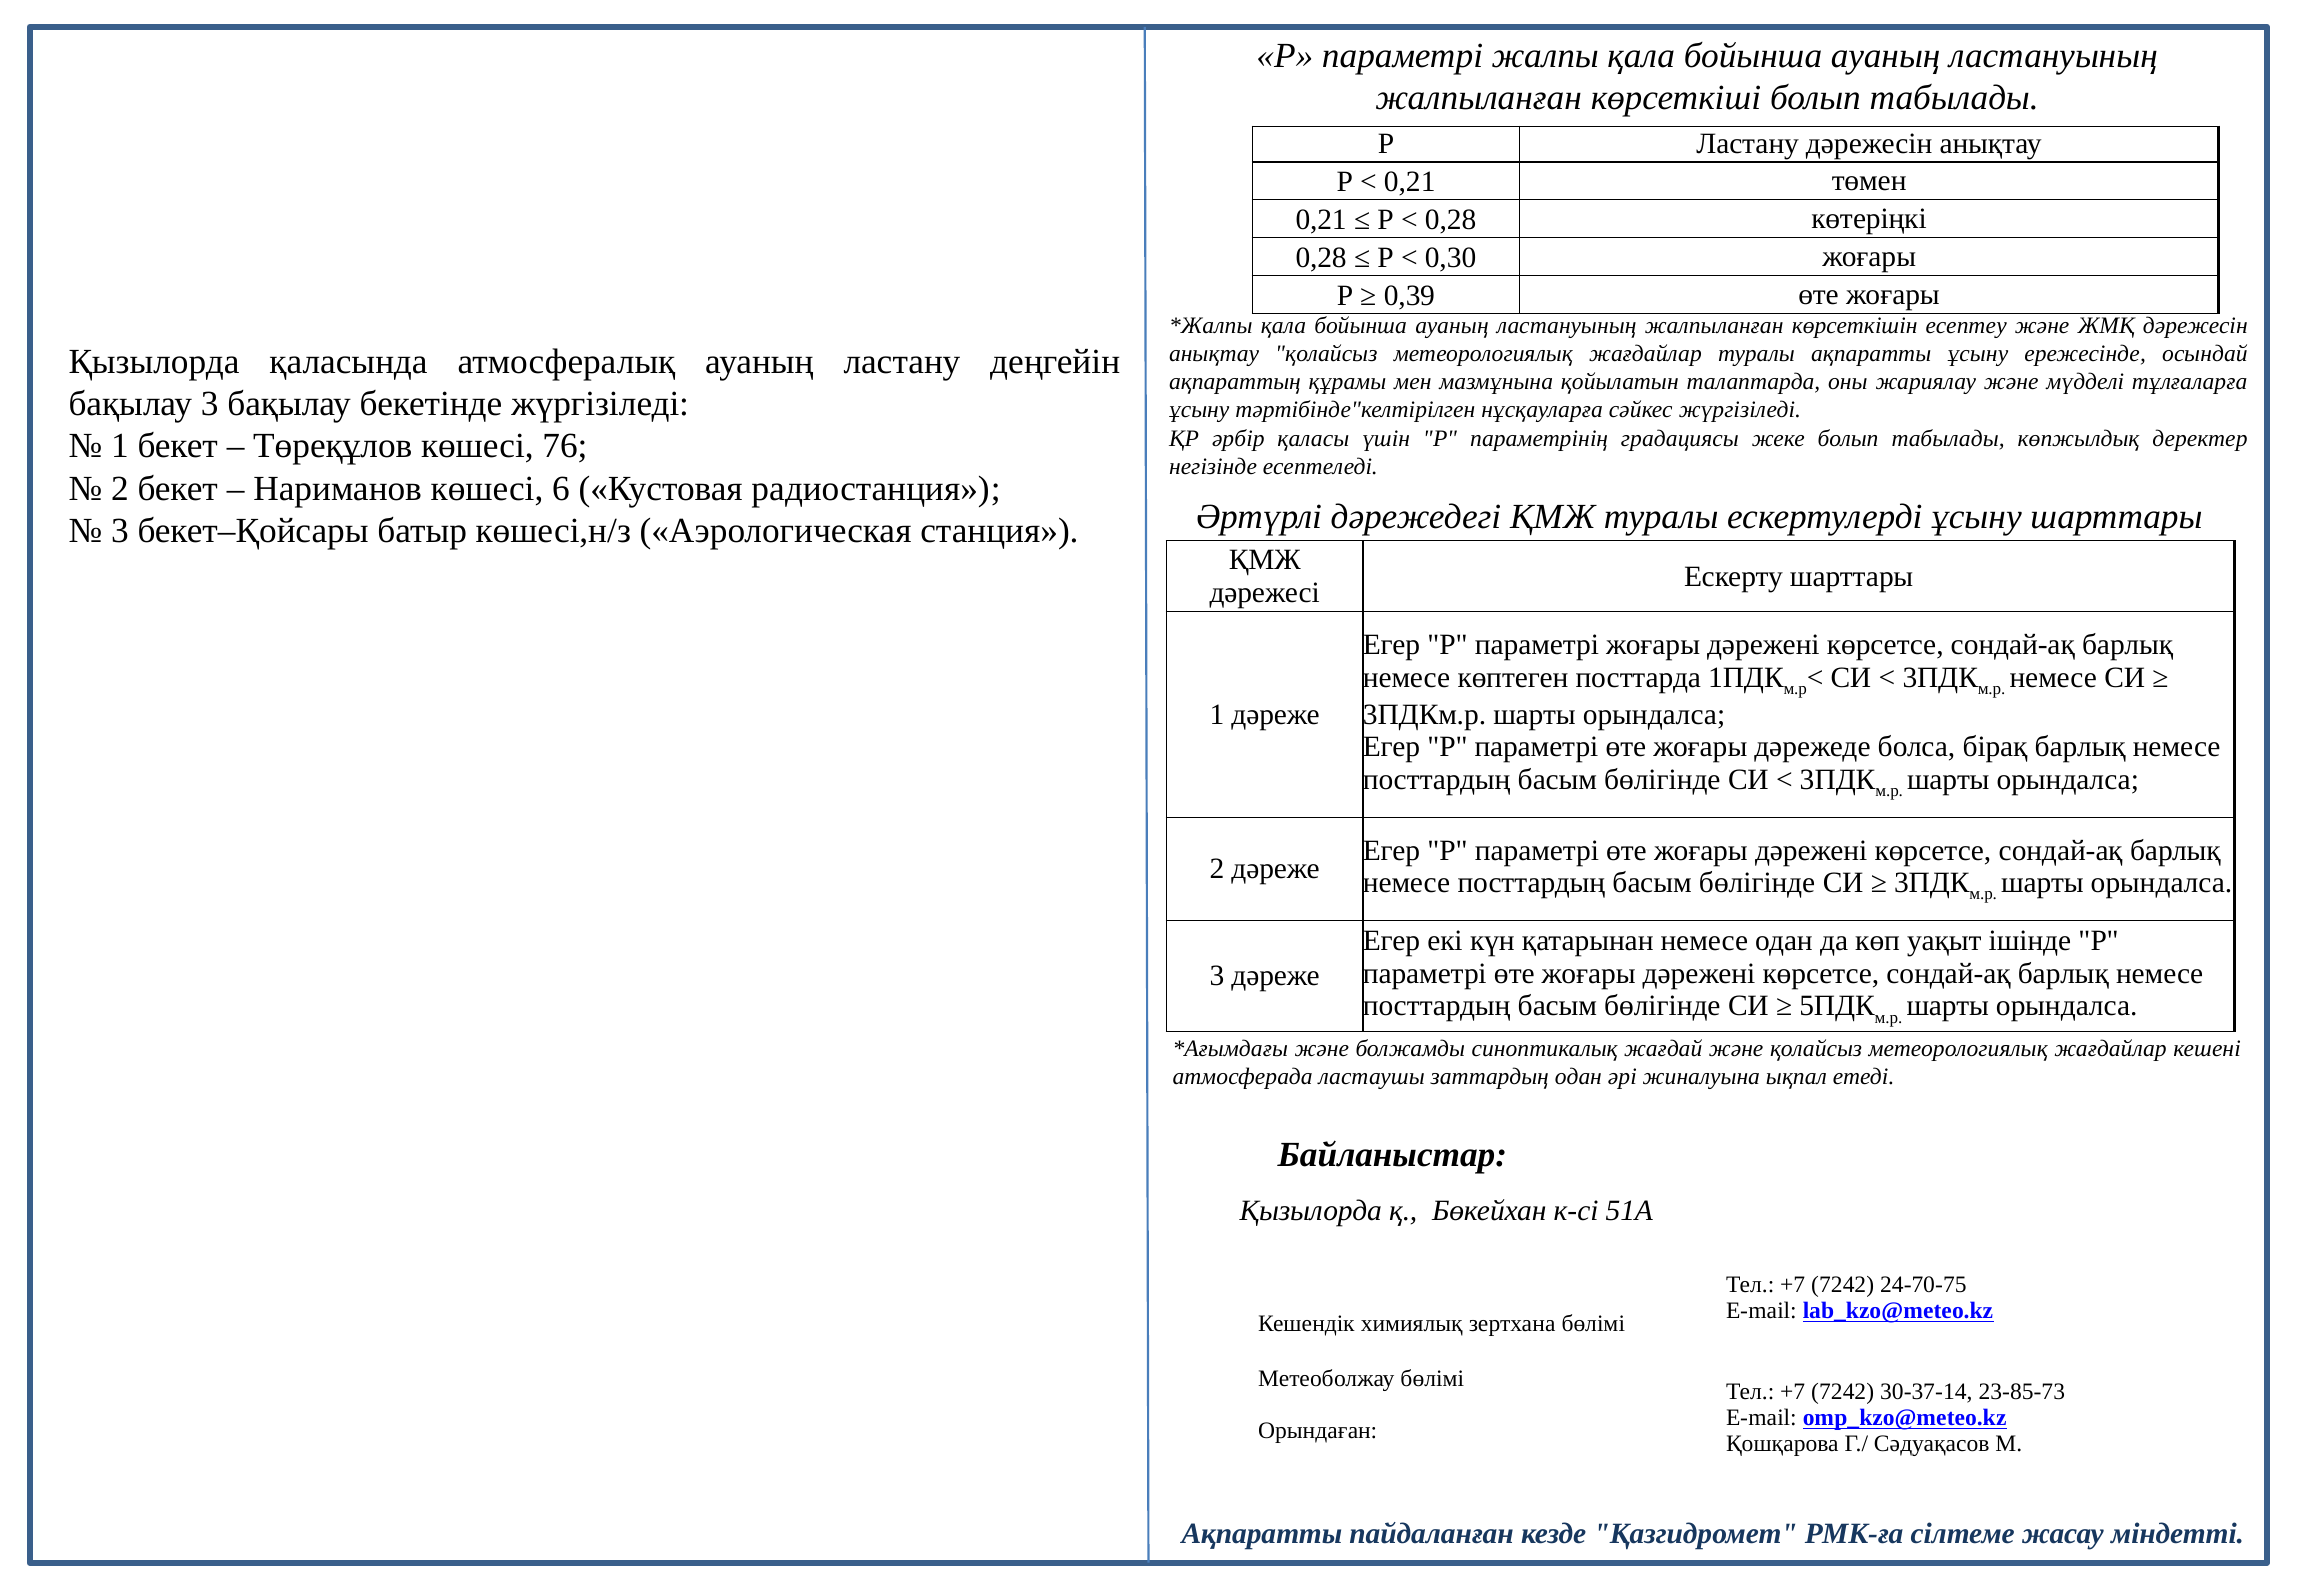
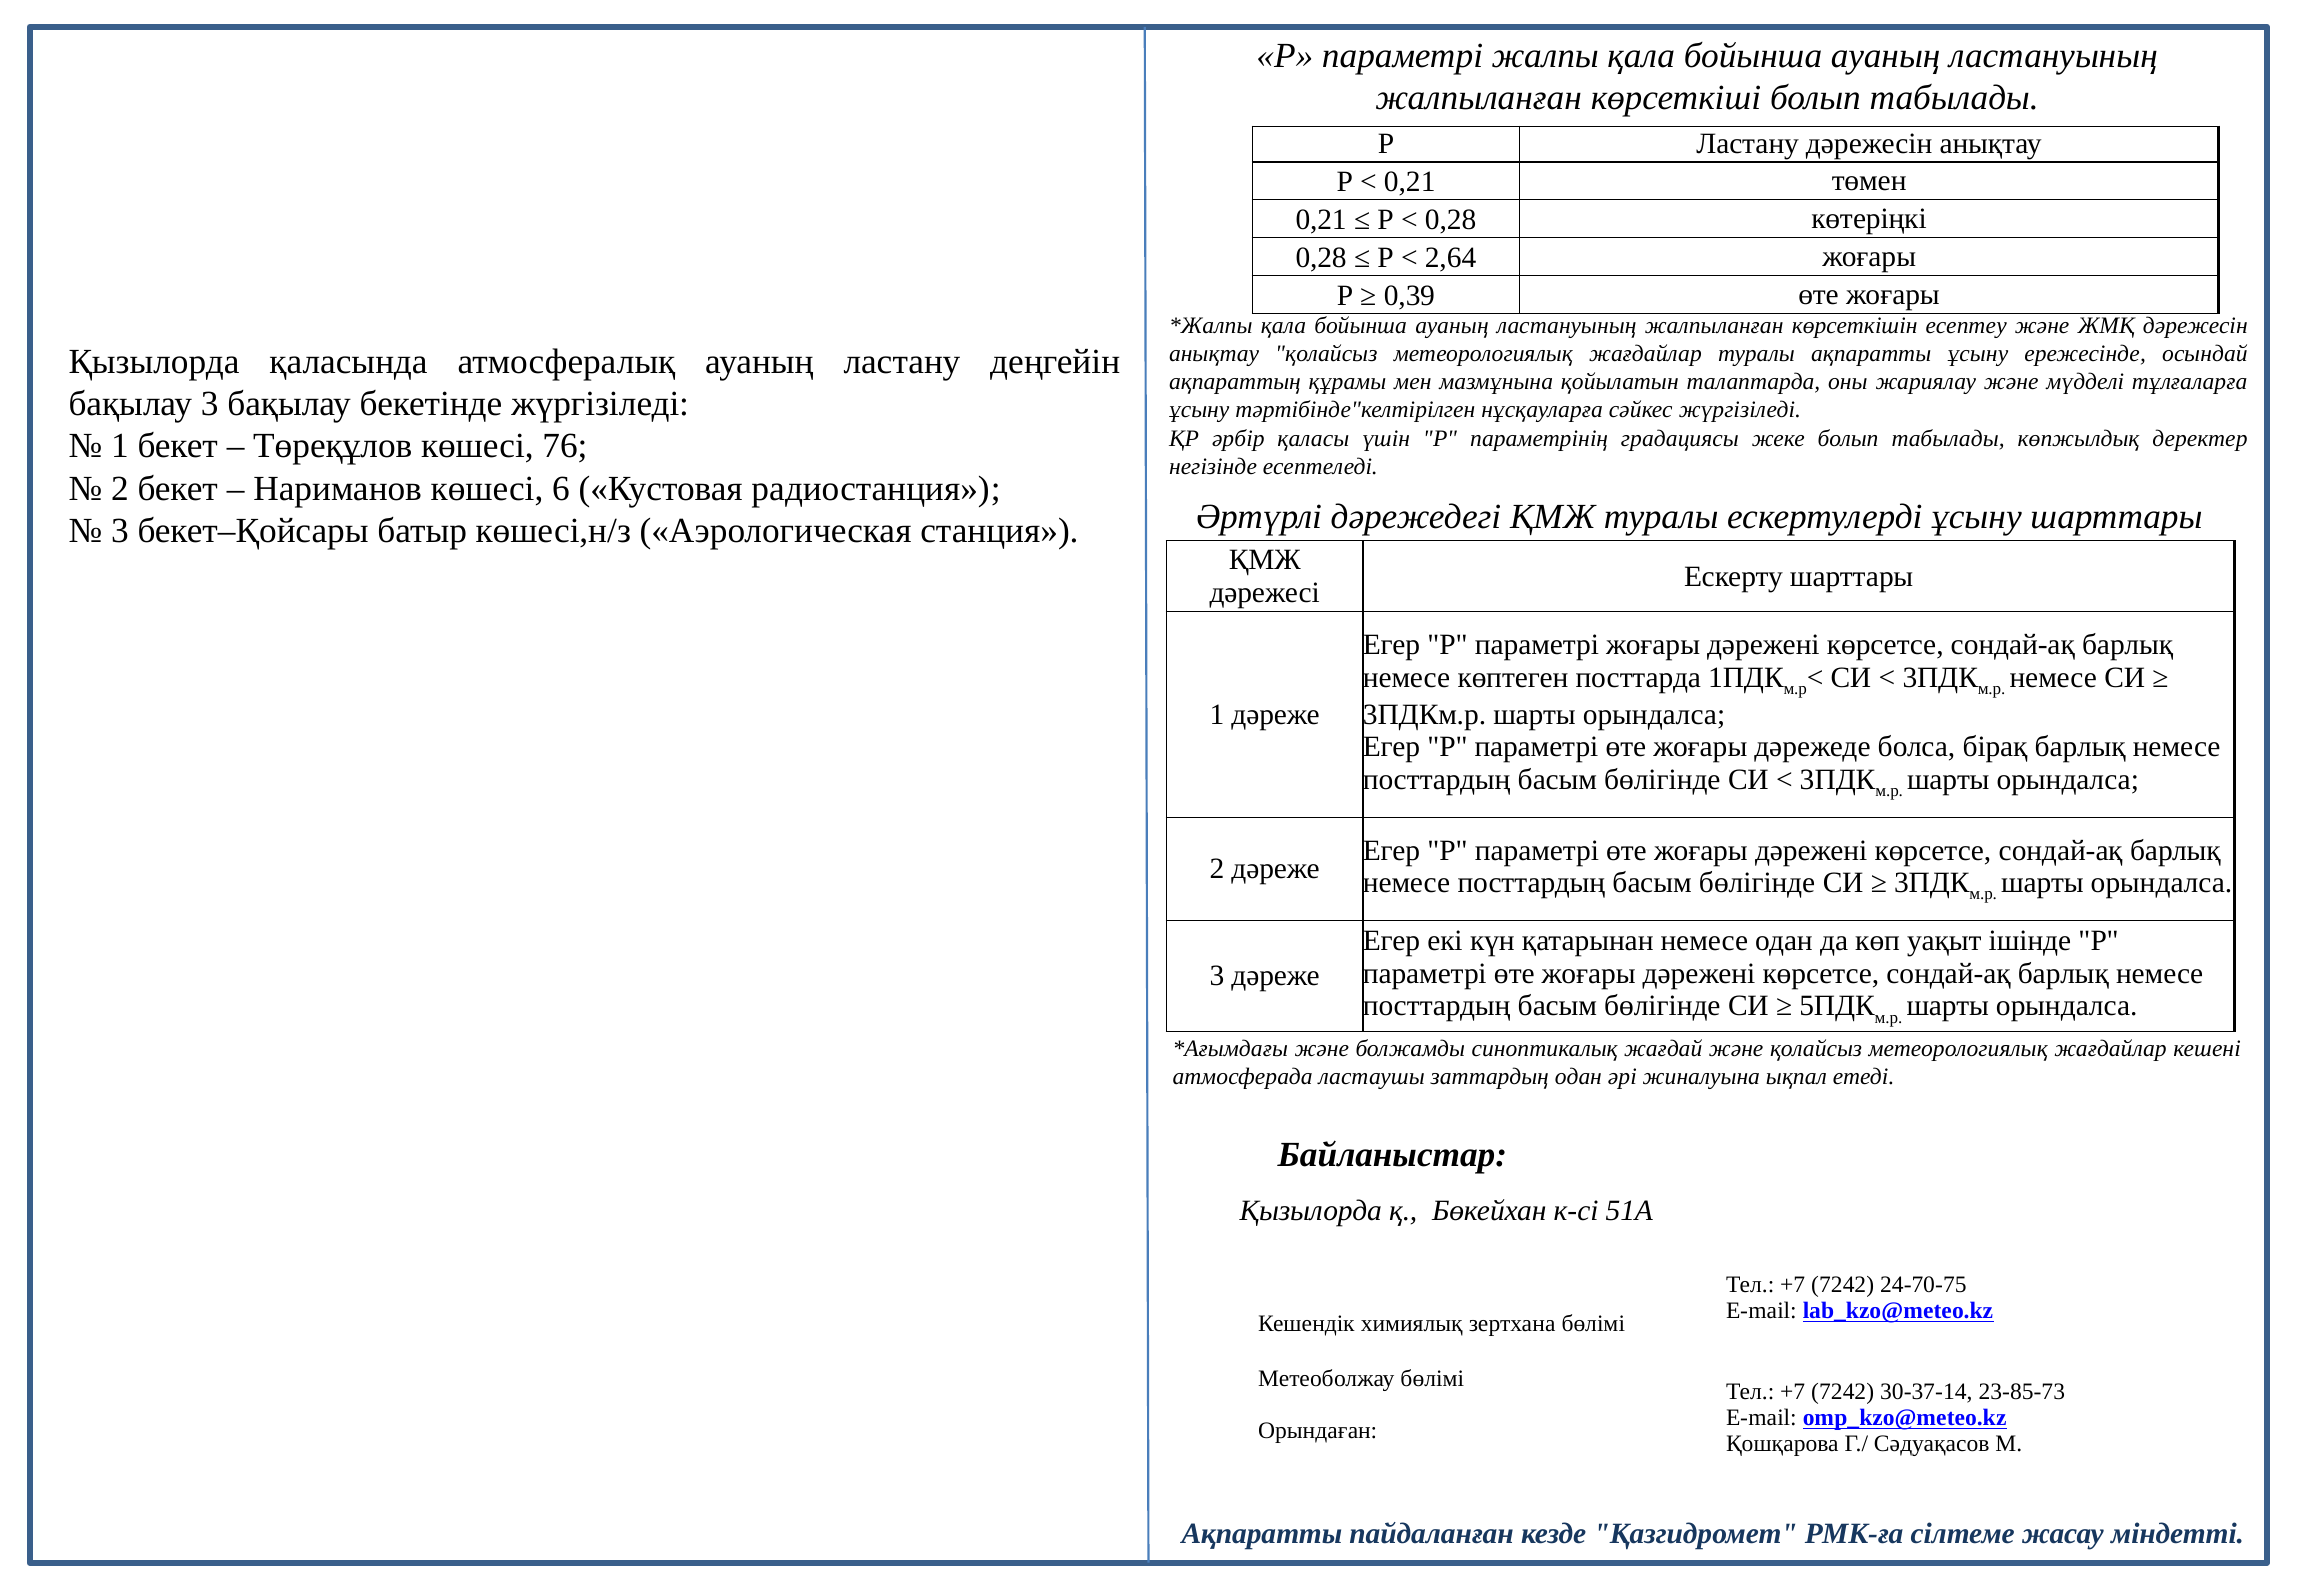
0,30: 0,30 -> 2,64 (1451, 258)
